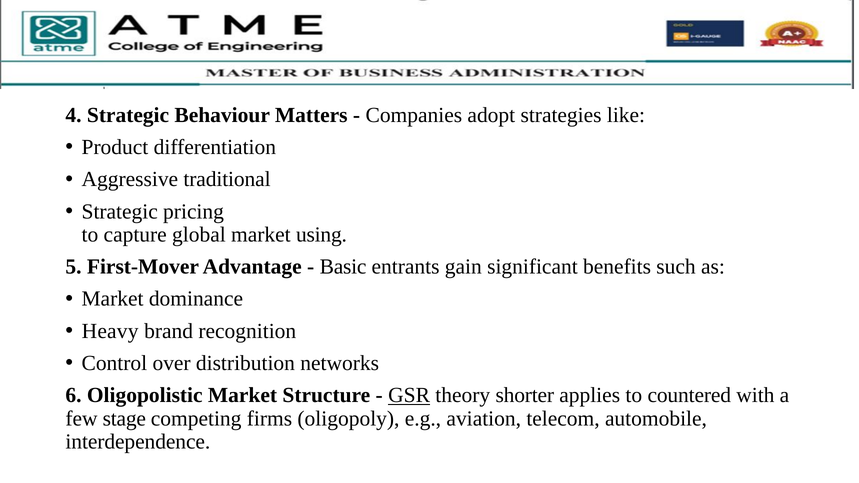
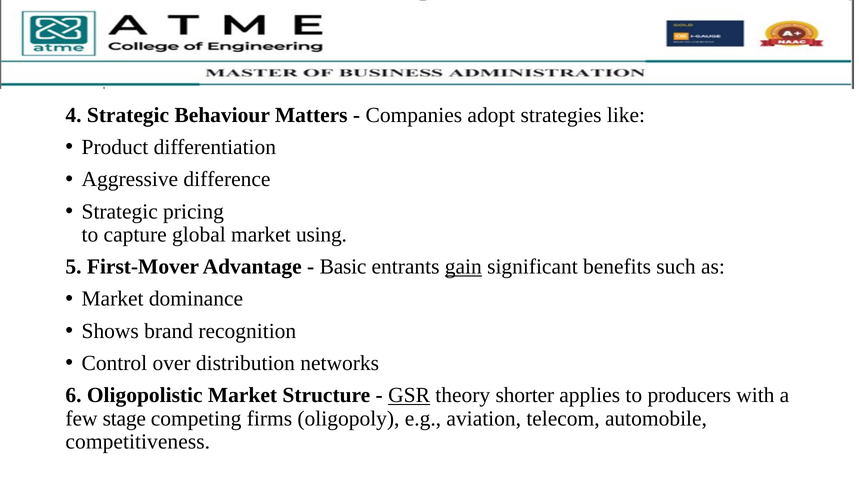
traditional: traditional -> difference (227, 179)
gain underline: none -> present (463, 267)
Heavy: Heavy -> Shows (110, 331)
countered: countered -> producers (689, 395)
interdependence: interdependence -> competitiveness (138, 442)
